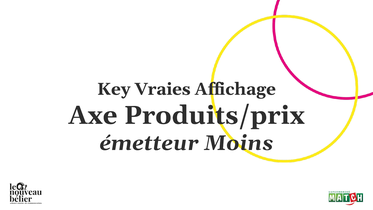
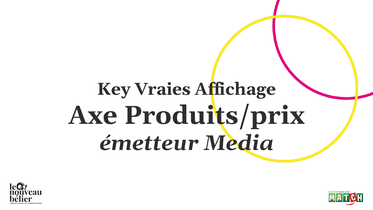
Moins: Moins -> Media (239, 143)
